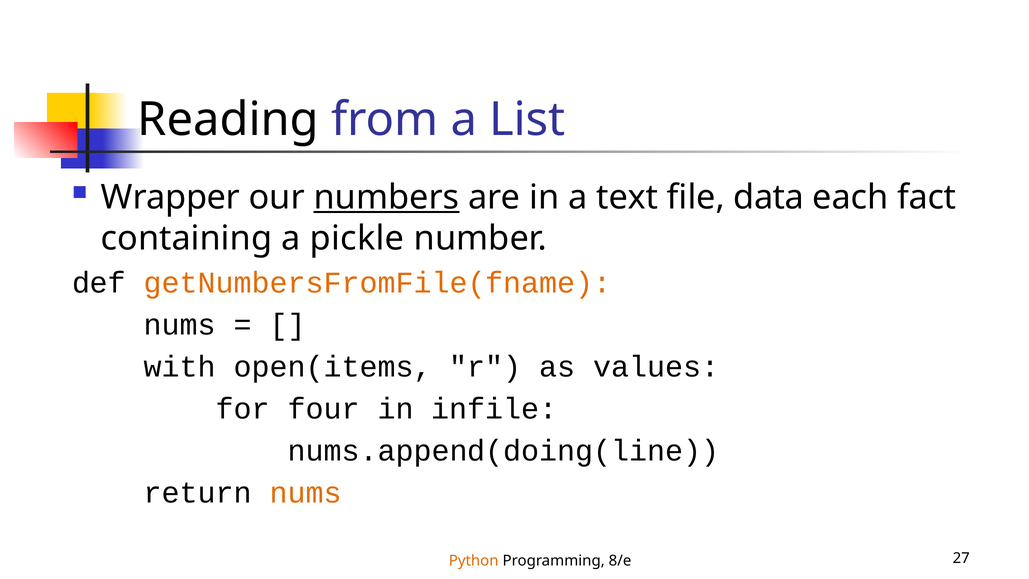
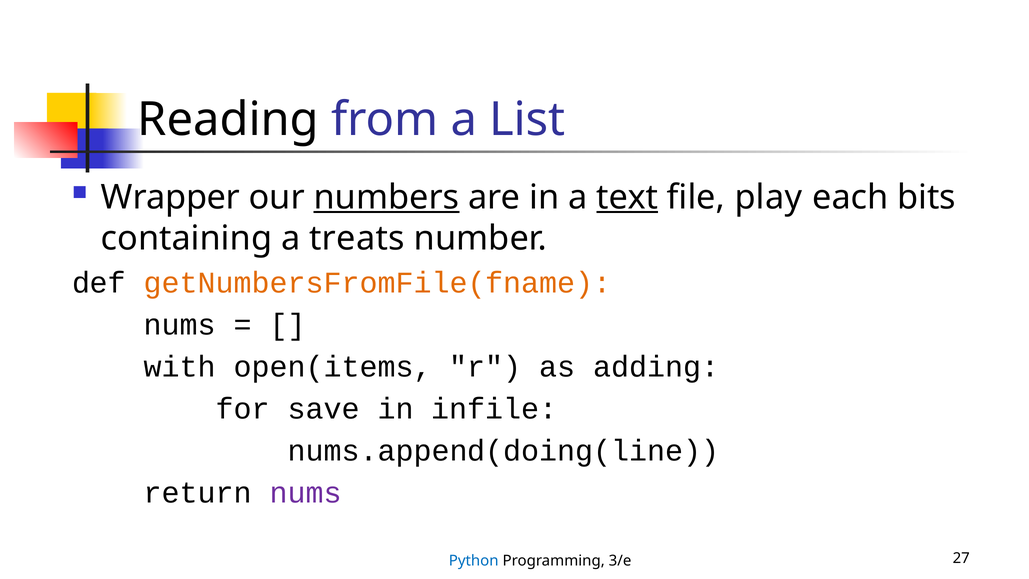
text underline: none -> present (627, 197)
data: data -> play (768, 197)
fact: fact -> bits (927, 197)
pickle: pickle -> treats (357, 238)
values: values -> adding (656, 367)
four: four -> save (324, 409)
nums colour: orange -> purple (306, 493)
Python colour: orange -> blue (474, 561)
8/e: 8/e -> 3/e (620, 561)
